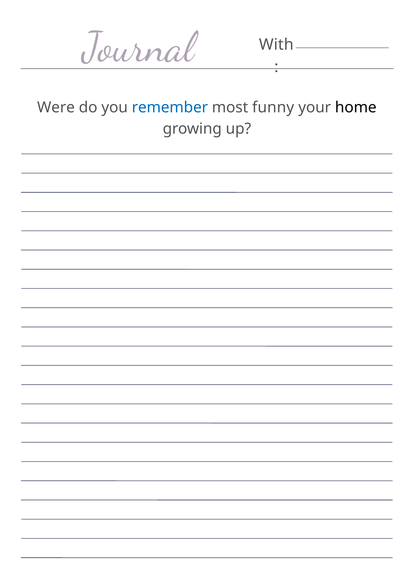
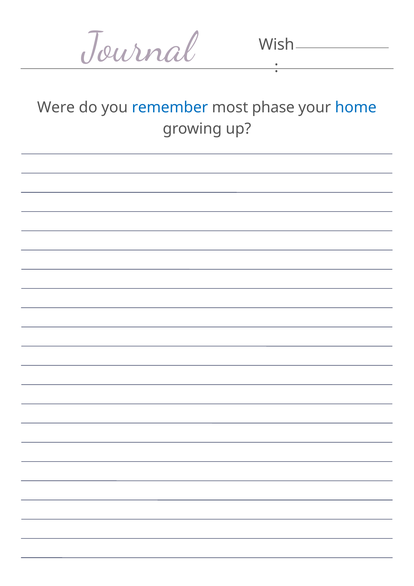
With: With -> Wish (276, 45)
funny: funny -> phase (273, 107)
home colour: black -> blue (356, 107)
